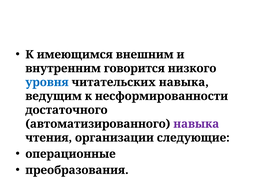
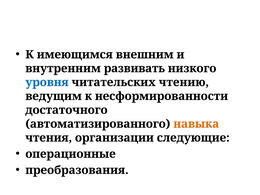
говорится: говорится -> развивать (134, 68)
читательских навыка: навыка -> чтению (184, 82)
навыка colour: purple -> orange (196, 124)
